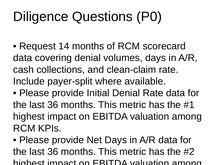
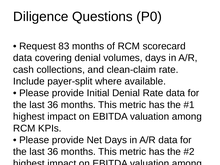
14: 14 -> 83 (64, 46)
